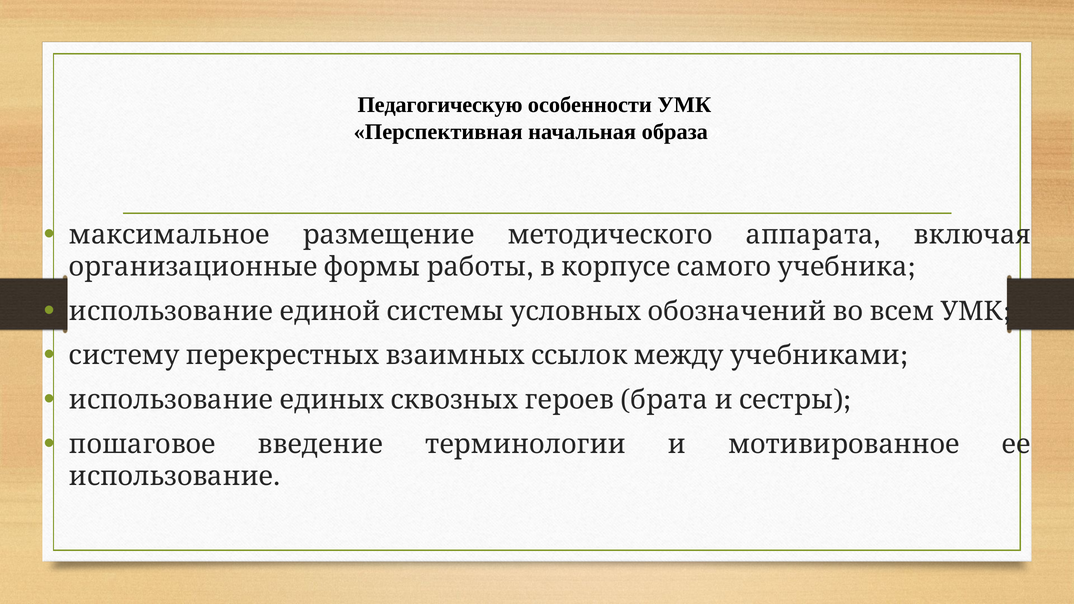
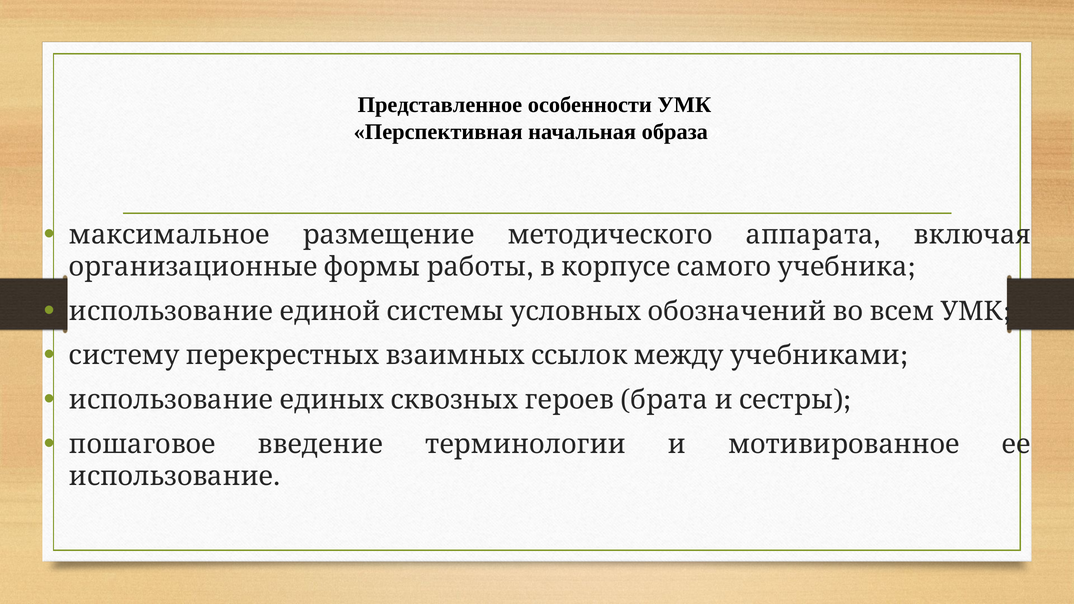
Педагогическую: Педагогическую -> Представленное (440, 105)
